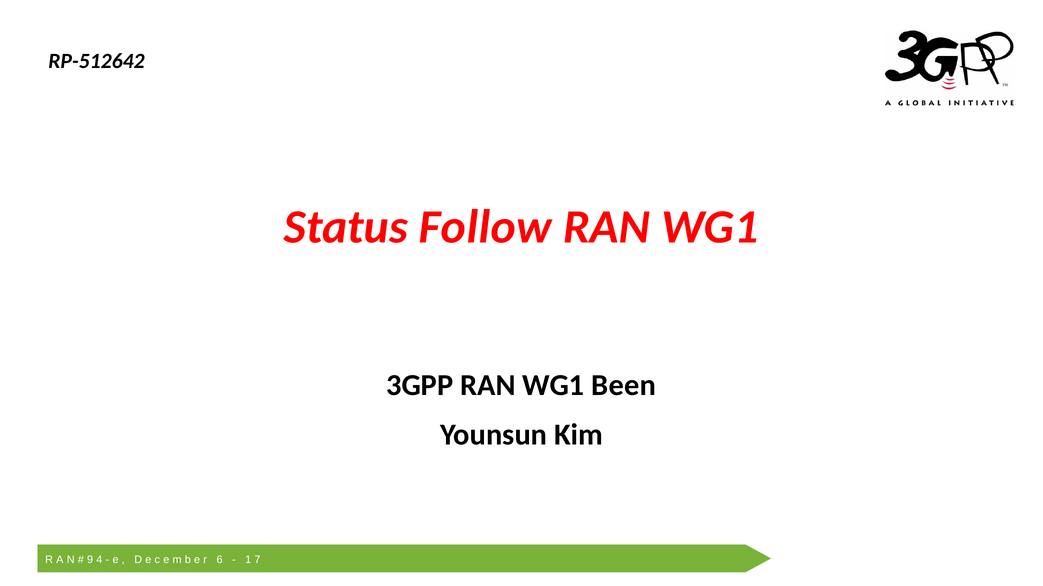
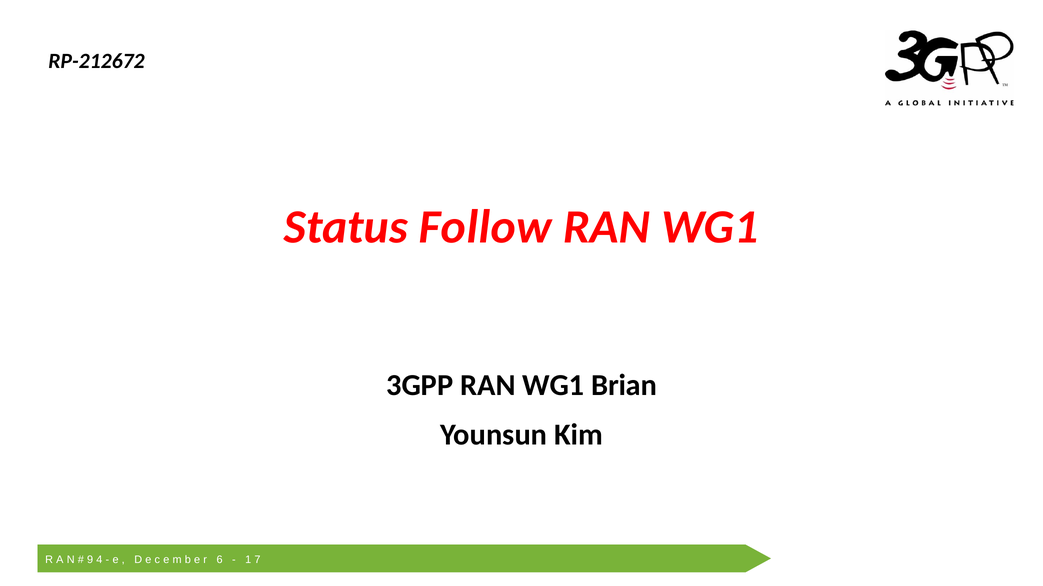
RP-512642: RP-512642 -> RP-212672 (96, 61)
Been: Been -> Brian (624, 386)
